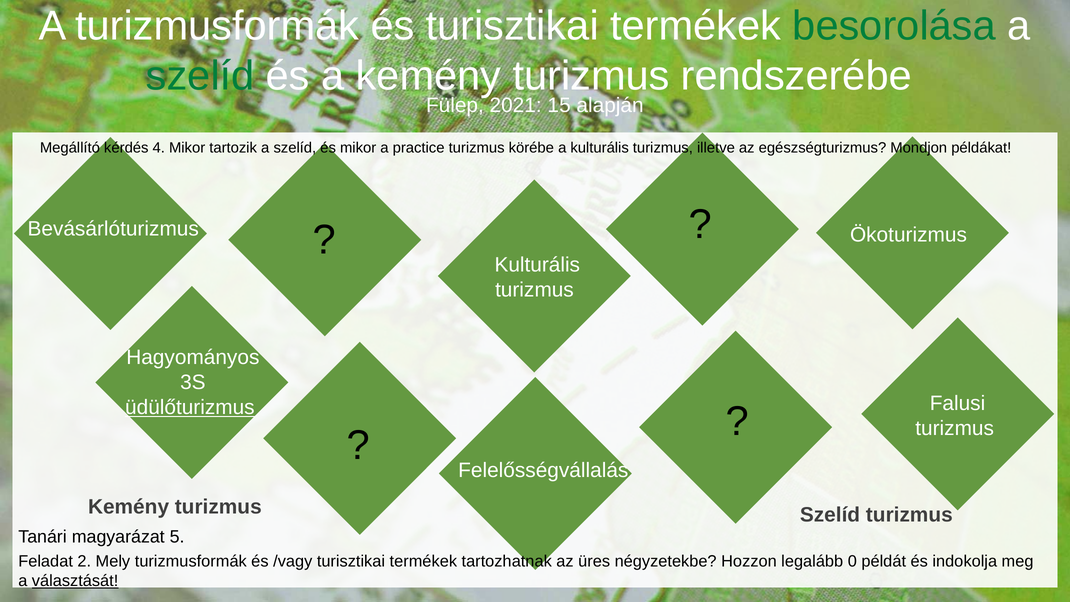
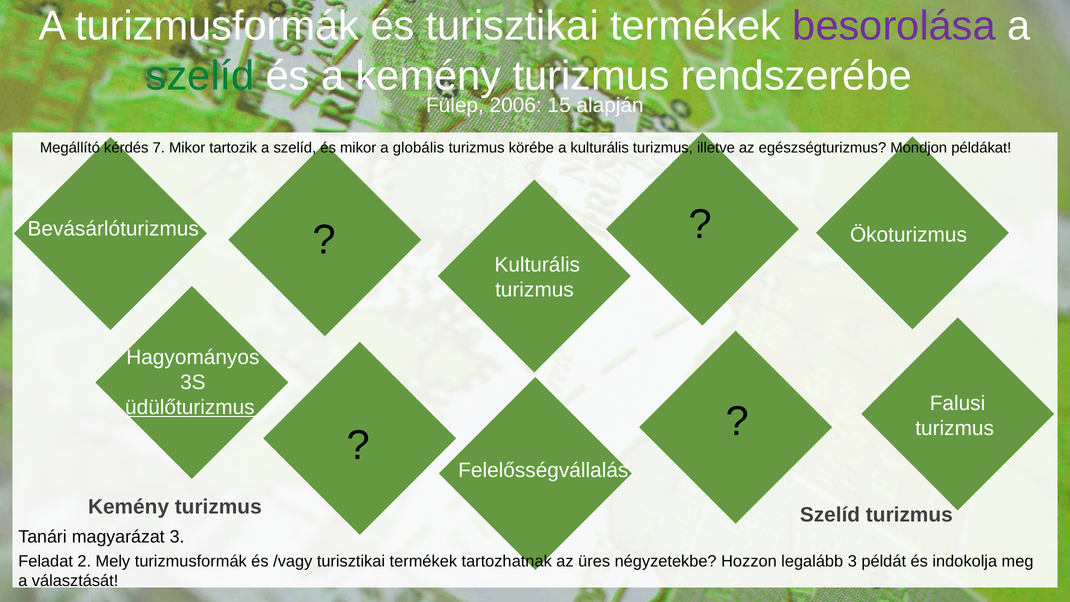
besorolása colour: green -> purple (894, 26)
2021: 2021 -> 2006 (516, 105)
4: 4 -> 7 (159, 148)
practice: practice -> globális (418, 148)
magyarázat 5: 5 -> 3 (177, 537)
legalább 0: 0 -> 3 (852, 561)
választását underline: present -> none (75, 581)
